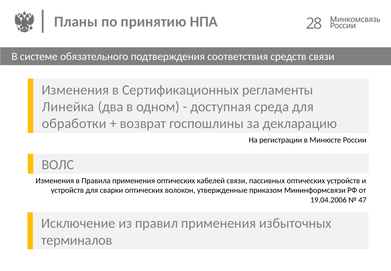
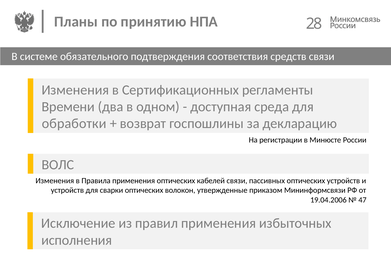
Линейка: Линейка -> Времени (68, 107)
терминалов: терминалов -> исполнения (77, 240)
